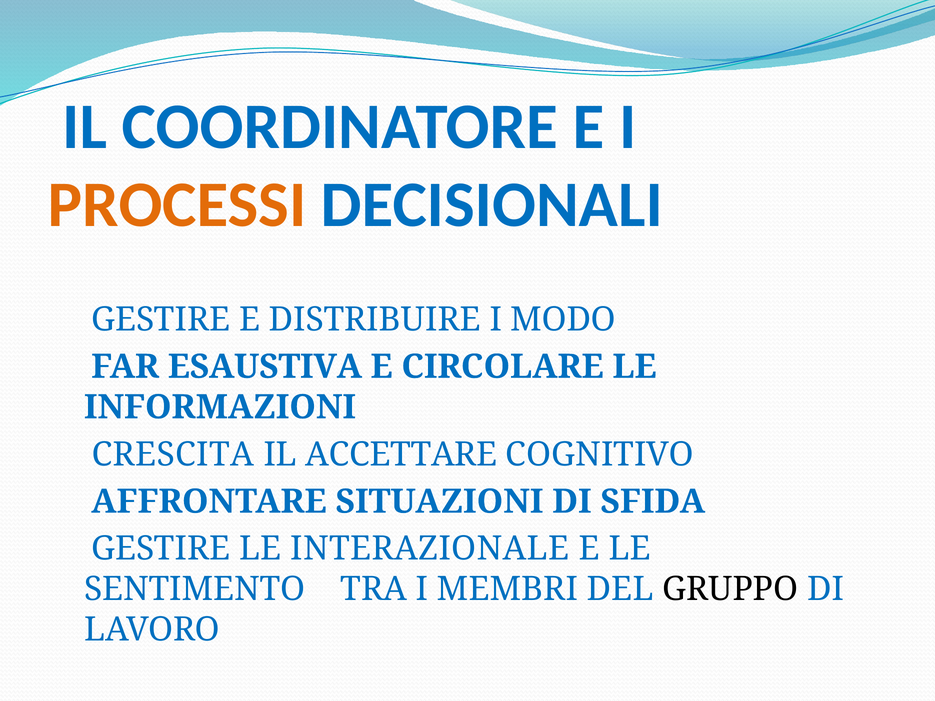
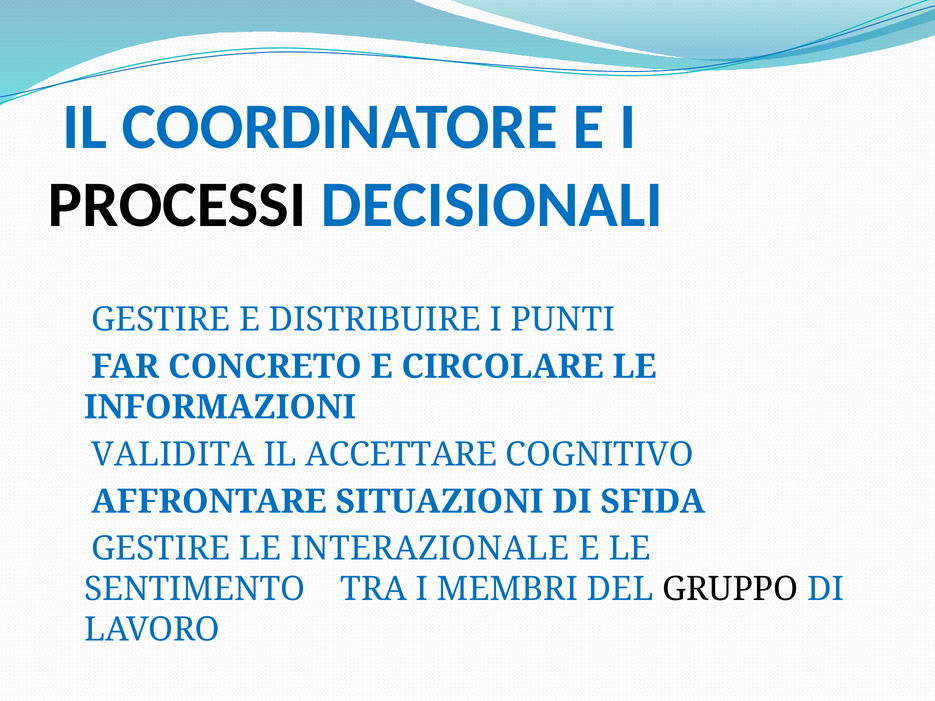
PROCESSI colour: orange -> black (177, 205)
MODO: MODO -> PUNTI (563, 320)
ESAUSTIVA: ESAUSTIVA -> CONCRETO (265, 367)
CRESCITA: CRESCITA -> VALIDITA (173, 455)
